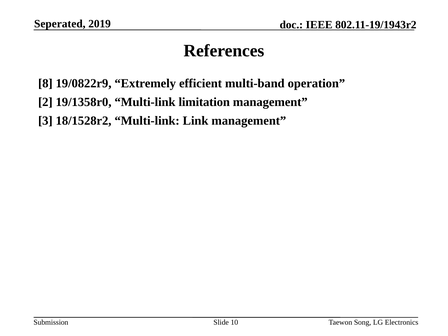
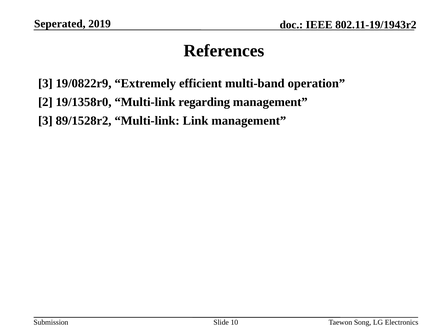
8: 8 -> 3 (45, 83)
limitation: limitation -> regarding (204, 102)
18/1528r2: 18/1528r2 -> 89/1528r2 (84, 121)
